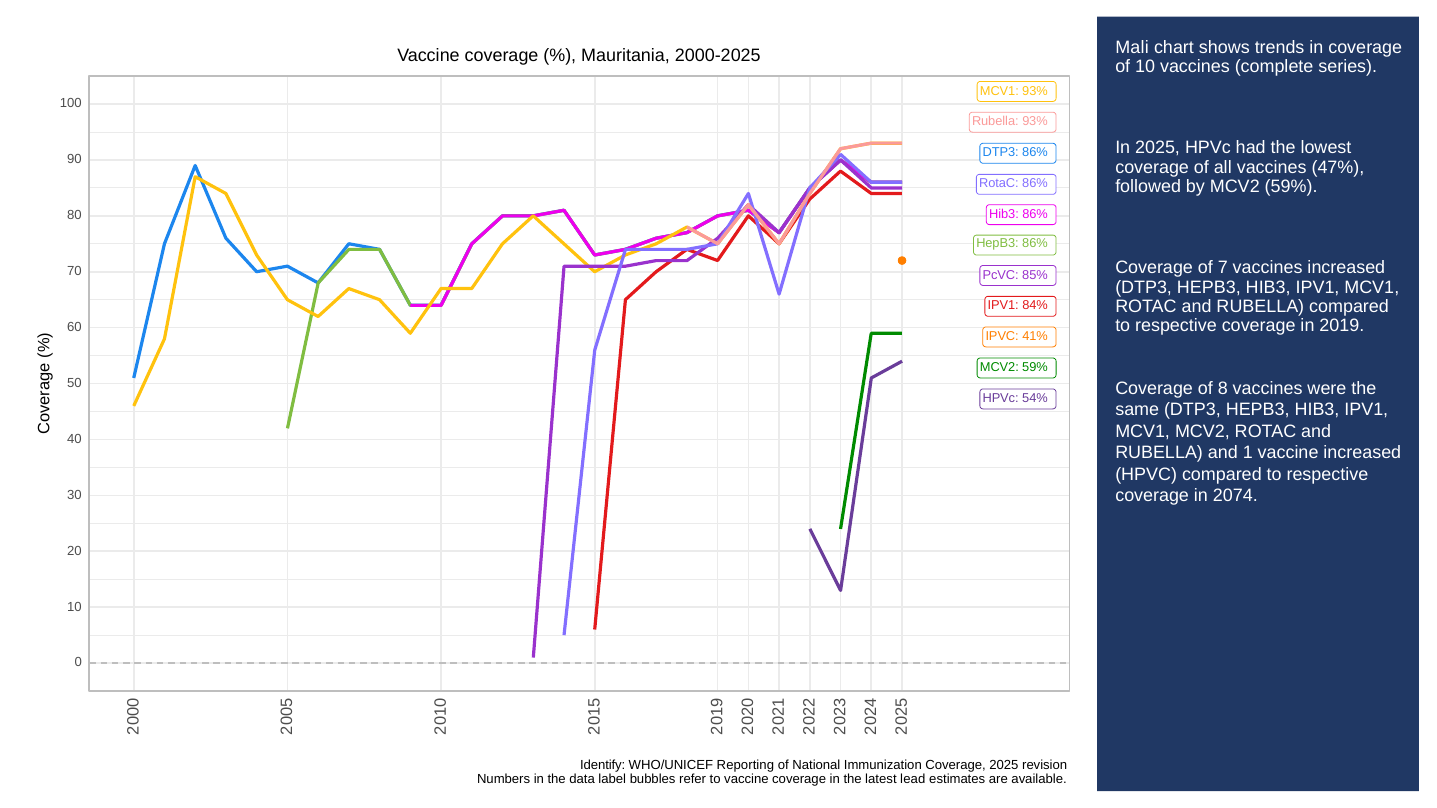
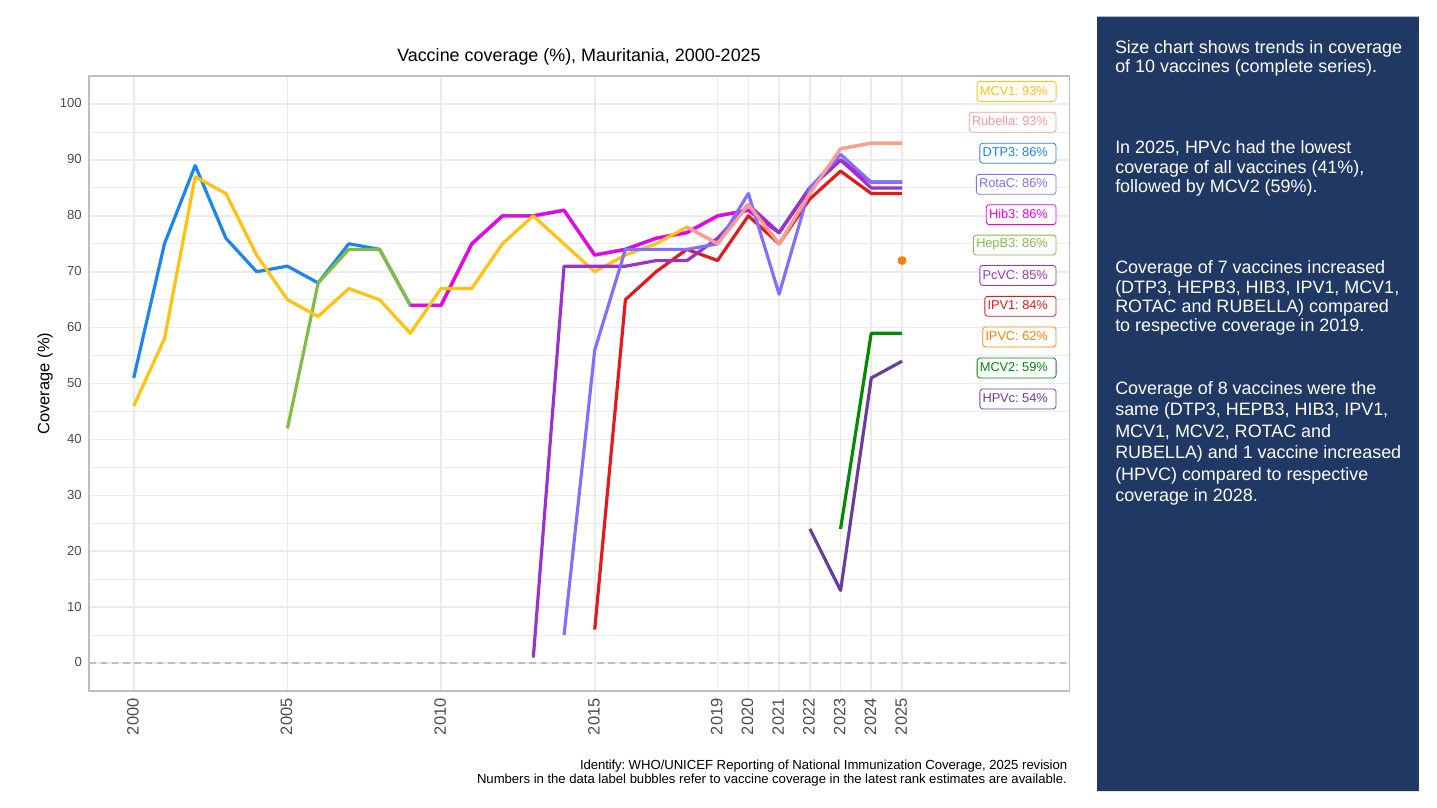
Mali: Mali -> Size (1132, 47)
47%: 47% -> 41% (1338, 167)
41%: 41% -> 62% (1035, 336)
2074: 2074 -> 2028 (1235, 496)
lead: lead -> rank (913, 780)
